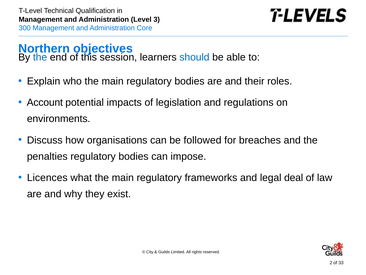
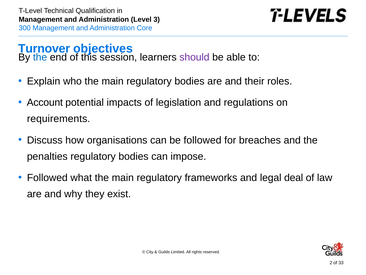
Northern: Northern -> Turnover (44, 49)
should colour: blue -> purple (194, 57)
environments: environments -> requirements (59, 119)
Licences: Licences -> Followed (47, 177)
